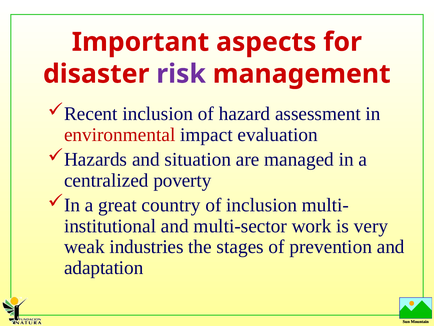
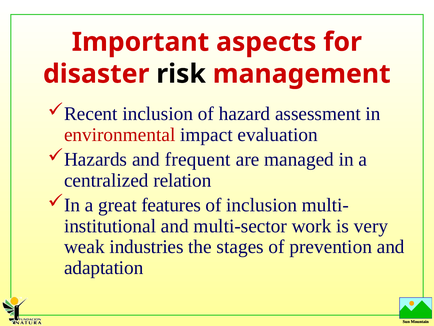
risk colour: purple -> black (181, 74)
situation: situation -> frequent (198, 159)
poverty: poverty -> relation (182, 180)
country: country -> features (171, 205)
